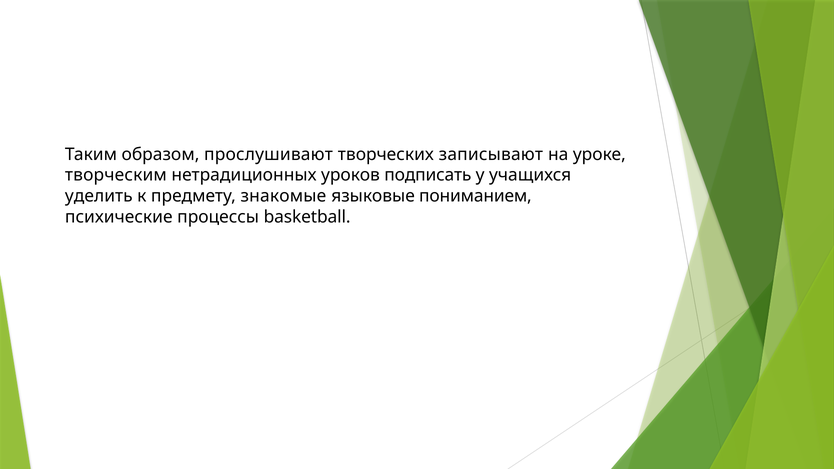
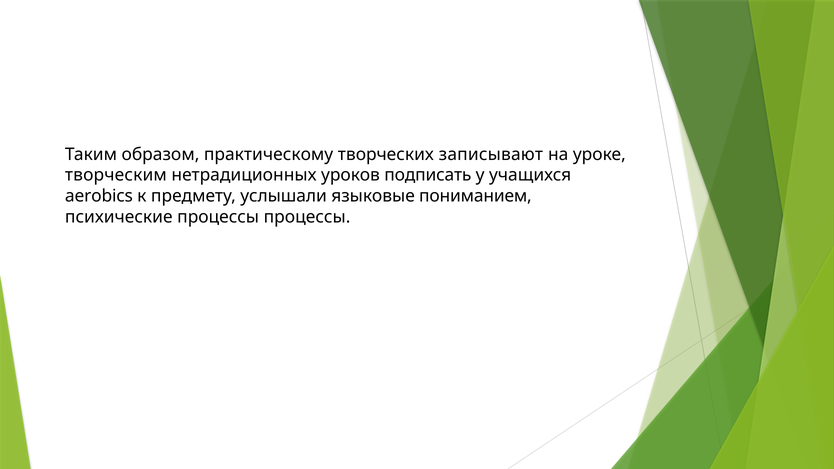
прослушивают: прослушивают -> практическому (269, 154)
уделить: уделить -> aerobics (99, 196)
знакомые: знакомые -> услышали (284, 196)
процессы basketball: basketball -> процессы (307, 217)
